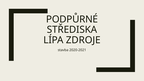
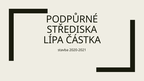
ZDROJE: ZDROJE -> ČÁSTKA (83, 40)
